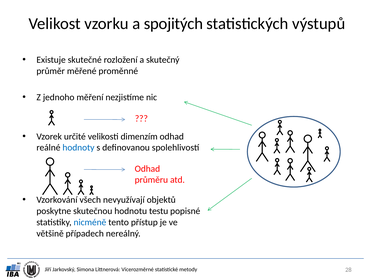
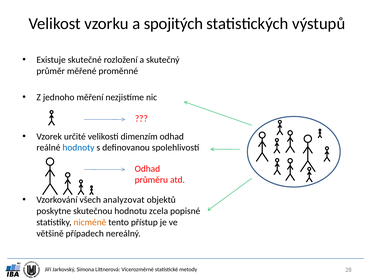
nevyužívají: nevyužívají -> analyzovat (124, 200)
testu: testu -> zcela (159, 211)
nicméně colour: blue -> orange (90, 223)
